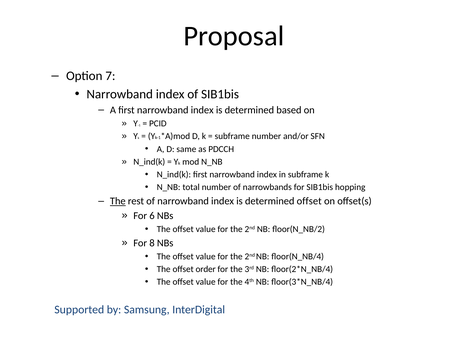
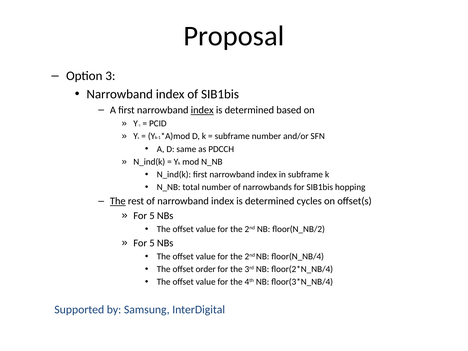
7: 7 -> 3 (110, 76)
index underline: none -> present (202, 110)
determined offset: offset -> cycles (309, 201)
6: 6 -> 5 (152, 216)
8: 8 -> 5 (152, 243)
